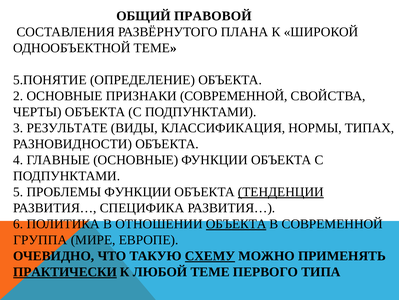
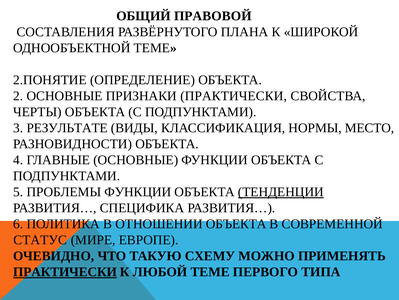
5.ПОНЯТИЕ: 5.ПОНЯТИЕ -> 2.ПОНЯТИЕ (50, 80)
ПРИЗНАКИ СОВРЕМЕННОЙ: СОВРЕМЕННОЙ -> ПРАКТИЧЕСКИ (234, 96)
ТИПАХ: ТИПАХ -> МЕСТО (369, 128)
ОБЪЕКТА underline: present -> none (236, 223)
ГРУППА: ГРУППА -> СТАТУС (40, 239)
СХЕМУ underline: present -> none (210, 255)
